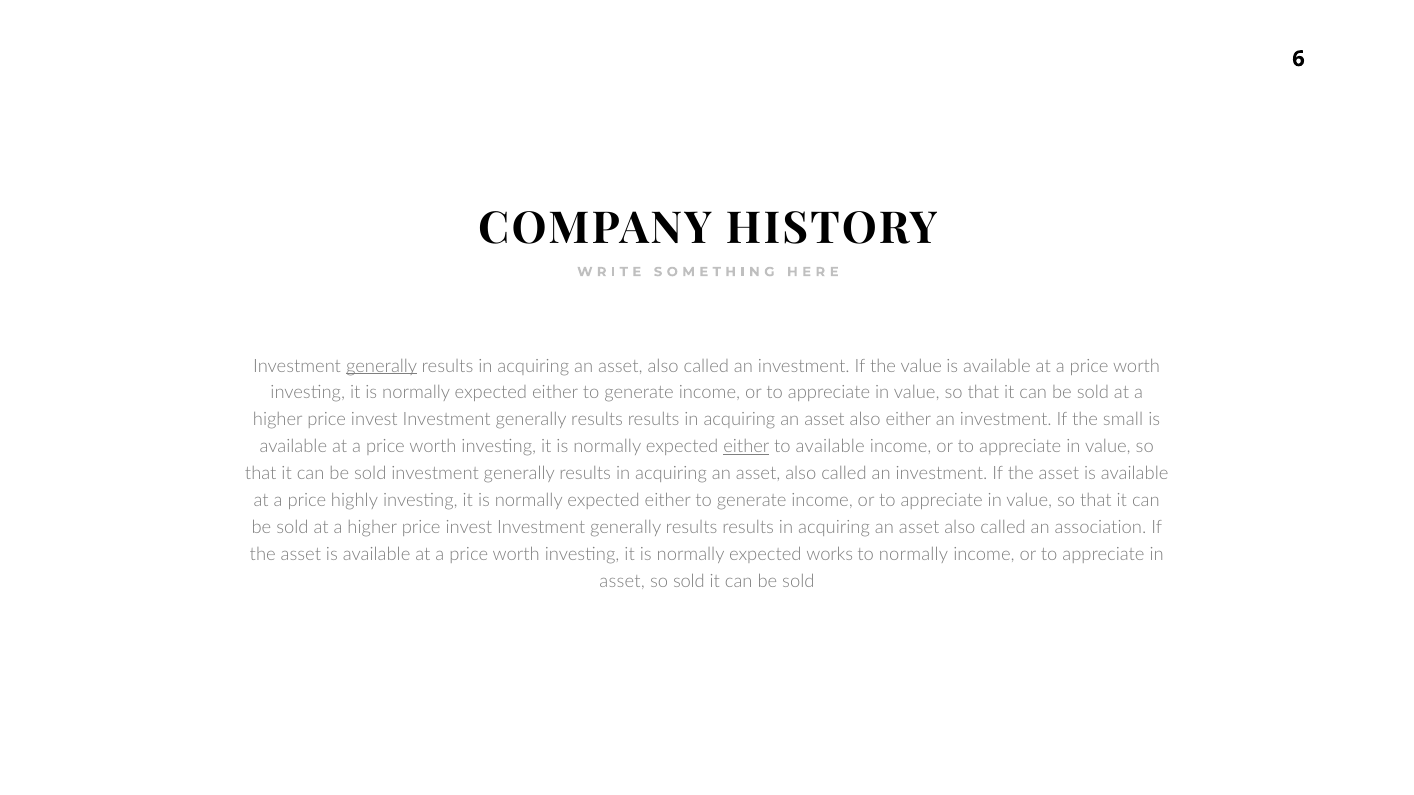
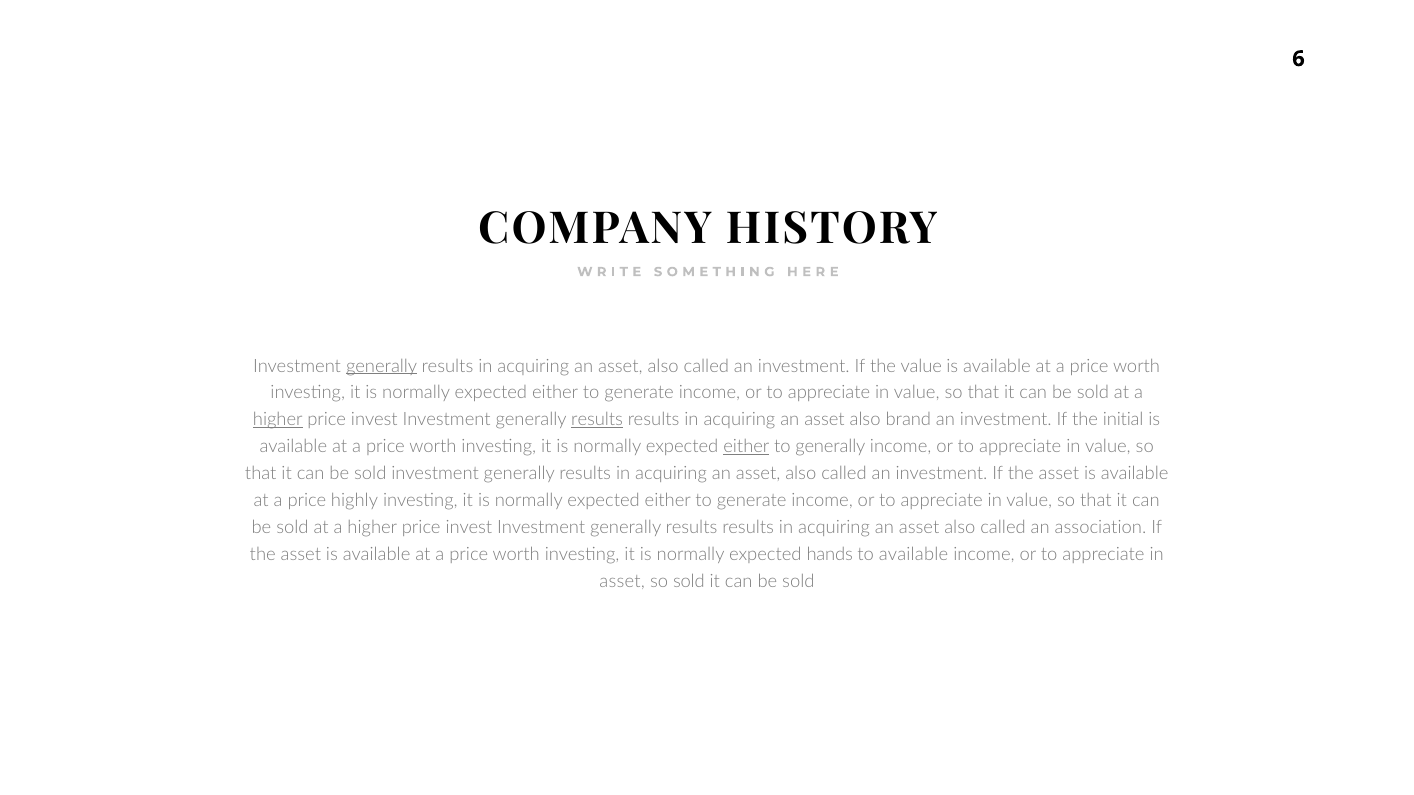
higher underline: none -> present (278, 420)
results underline: none -> present (597, 420)
also either: either -> brand (908, 420)
small: small -> initial (1123, 420)
to available: available -> generally (830, 447)
works: works -> hands (830, 555)
to normally: normally -> available (914, 555)
